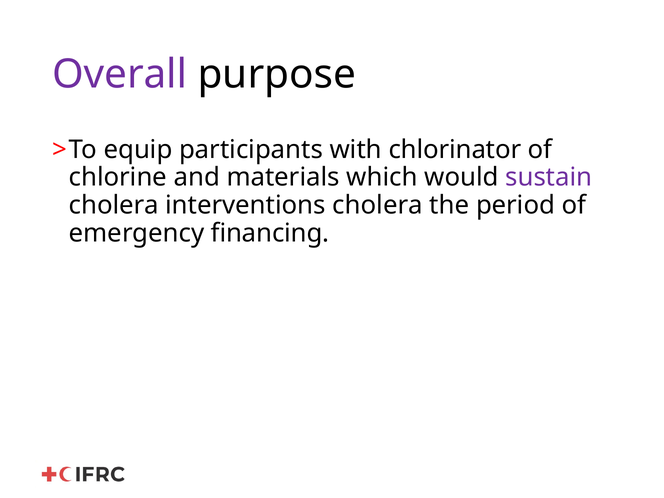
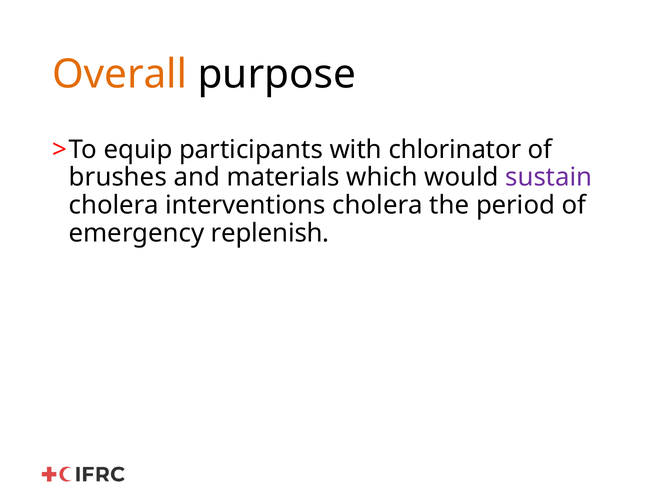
Overall colour: purple -> orange (120, 74)
chlorine: chlorine -> brushes (118, 177)
financing: financing -> replenish (270, 233)
